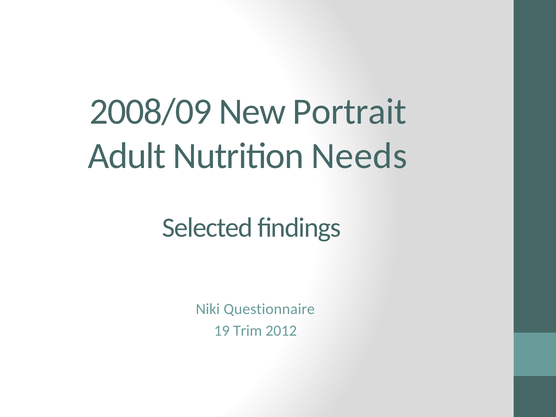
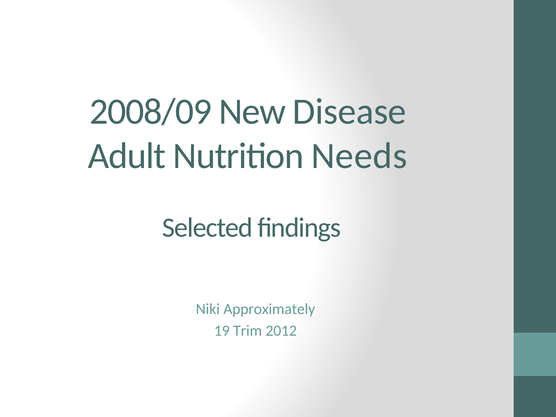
Portrait: Portrait -> Disease (350, 112)
Questionnaire: Questionnaire -> Approximately (269, 309)
